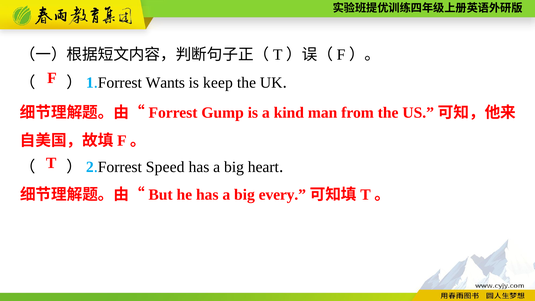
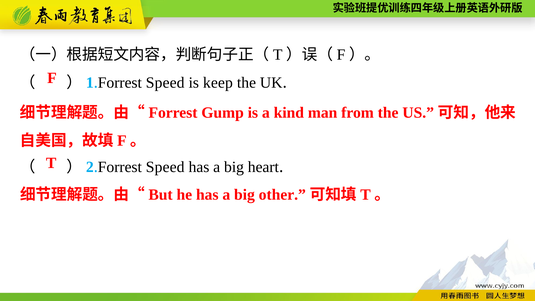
Wants: Wants -> Speed (165, 83)
every: every -> other (282, 195)
